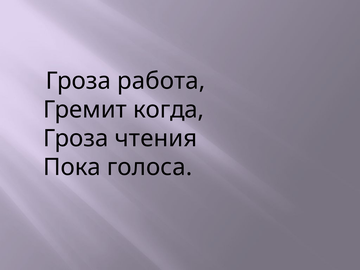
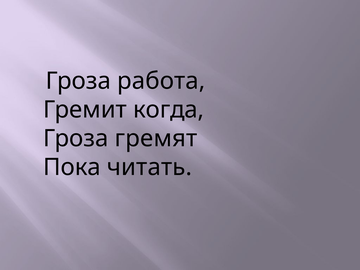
чтения: чтения -> гремят (156, 138)
голоса: голоса -> читать (149, 167)
